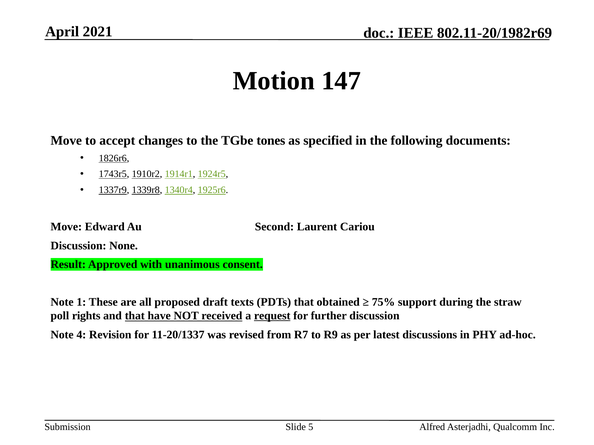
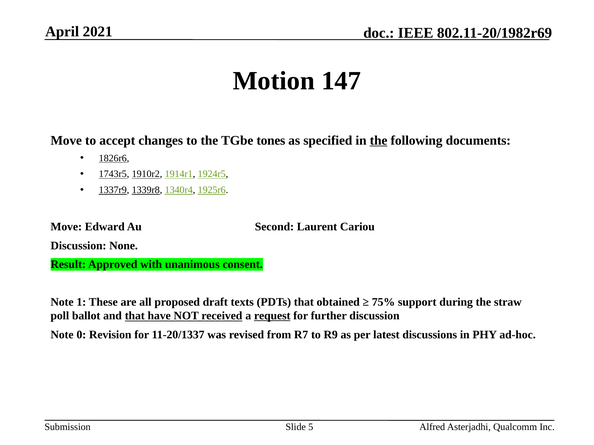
the underline: none -> present (379, 141)
rights: rights -> ballot (86, 316)
4: 4 -> 0 (81, 335)
